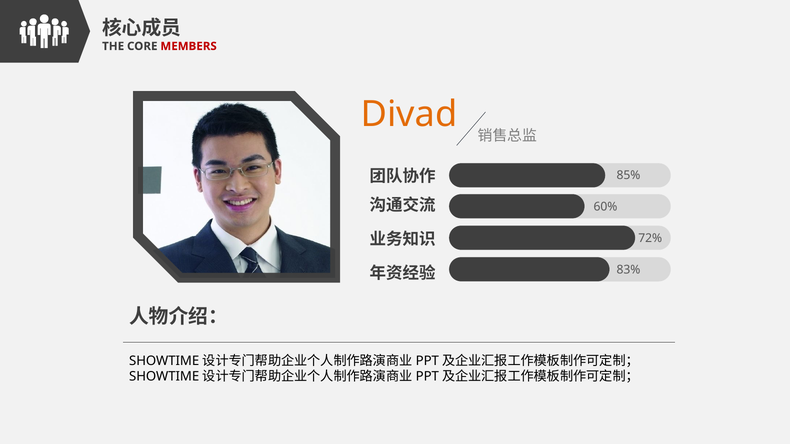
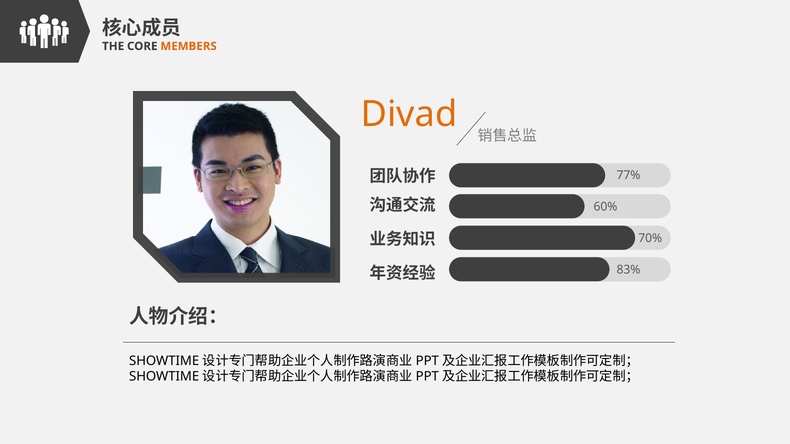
MEMBERS colour: red -> orange (189, 46)
85%: 85% -> 77% (629, 175)
72%: 72% -> 70% (650, 239)
